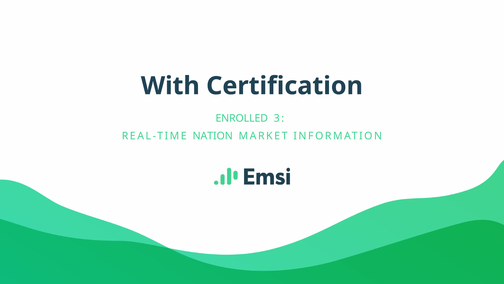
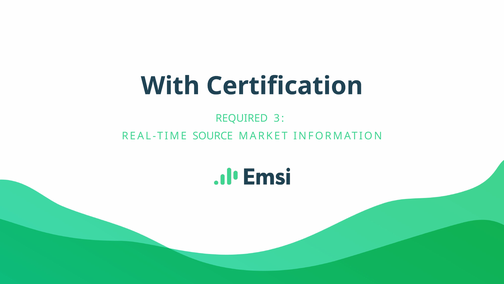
ENROLLED: ENROLLED -> REQUIRED (242, 118)
NATION: NATION -> SOURCE (213, 136)
